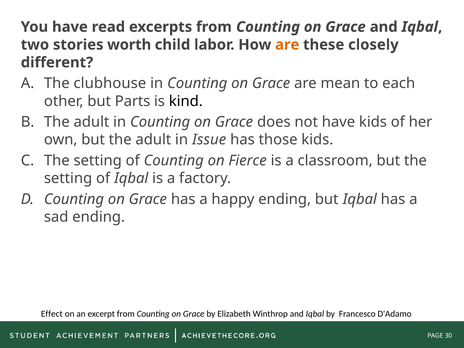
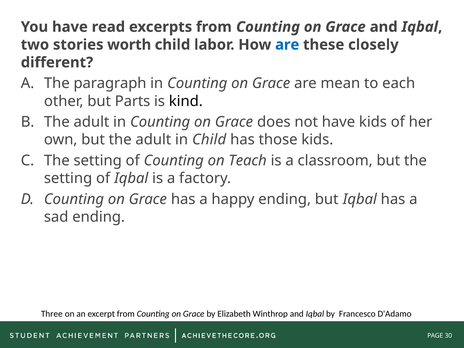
are colour: orange -> blue (287, 45)
clubhouse: clubhouse -> paragraph (110, 83)
in Issue: Issue -> Child (209, 140)
Fierce: Fierce -> Teach (248, 161)
Effect: Effect -> Three (52, 314)
